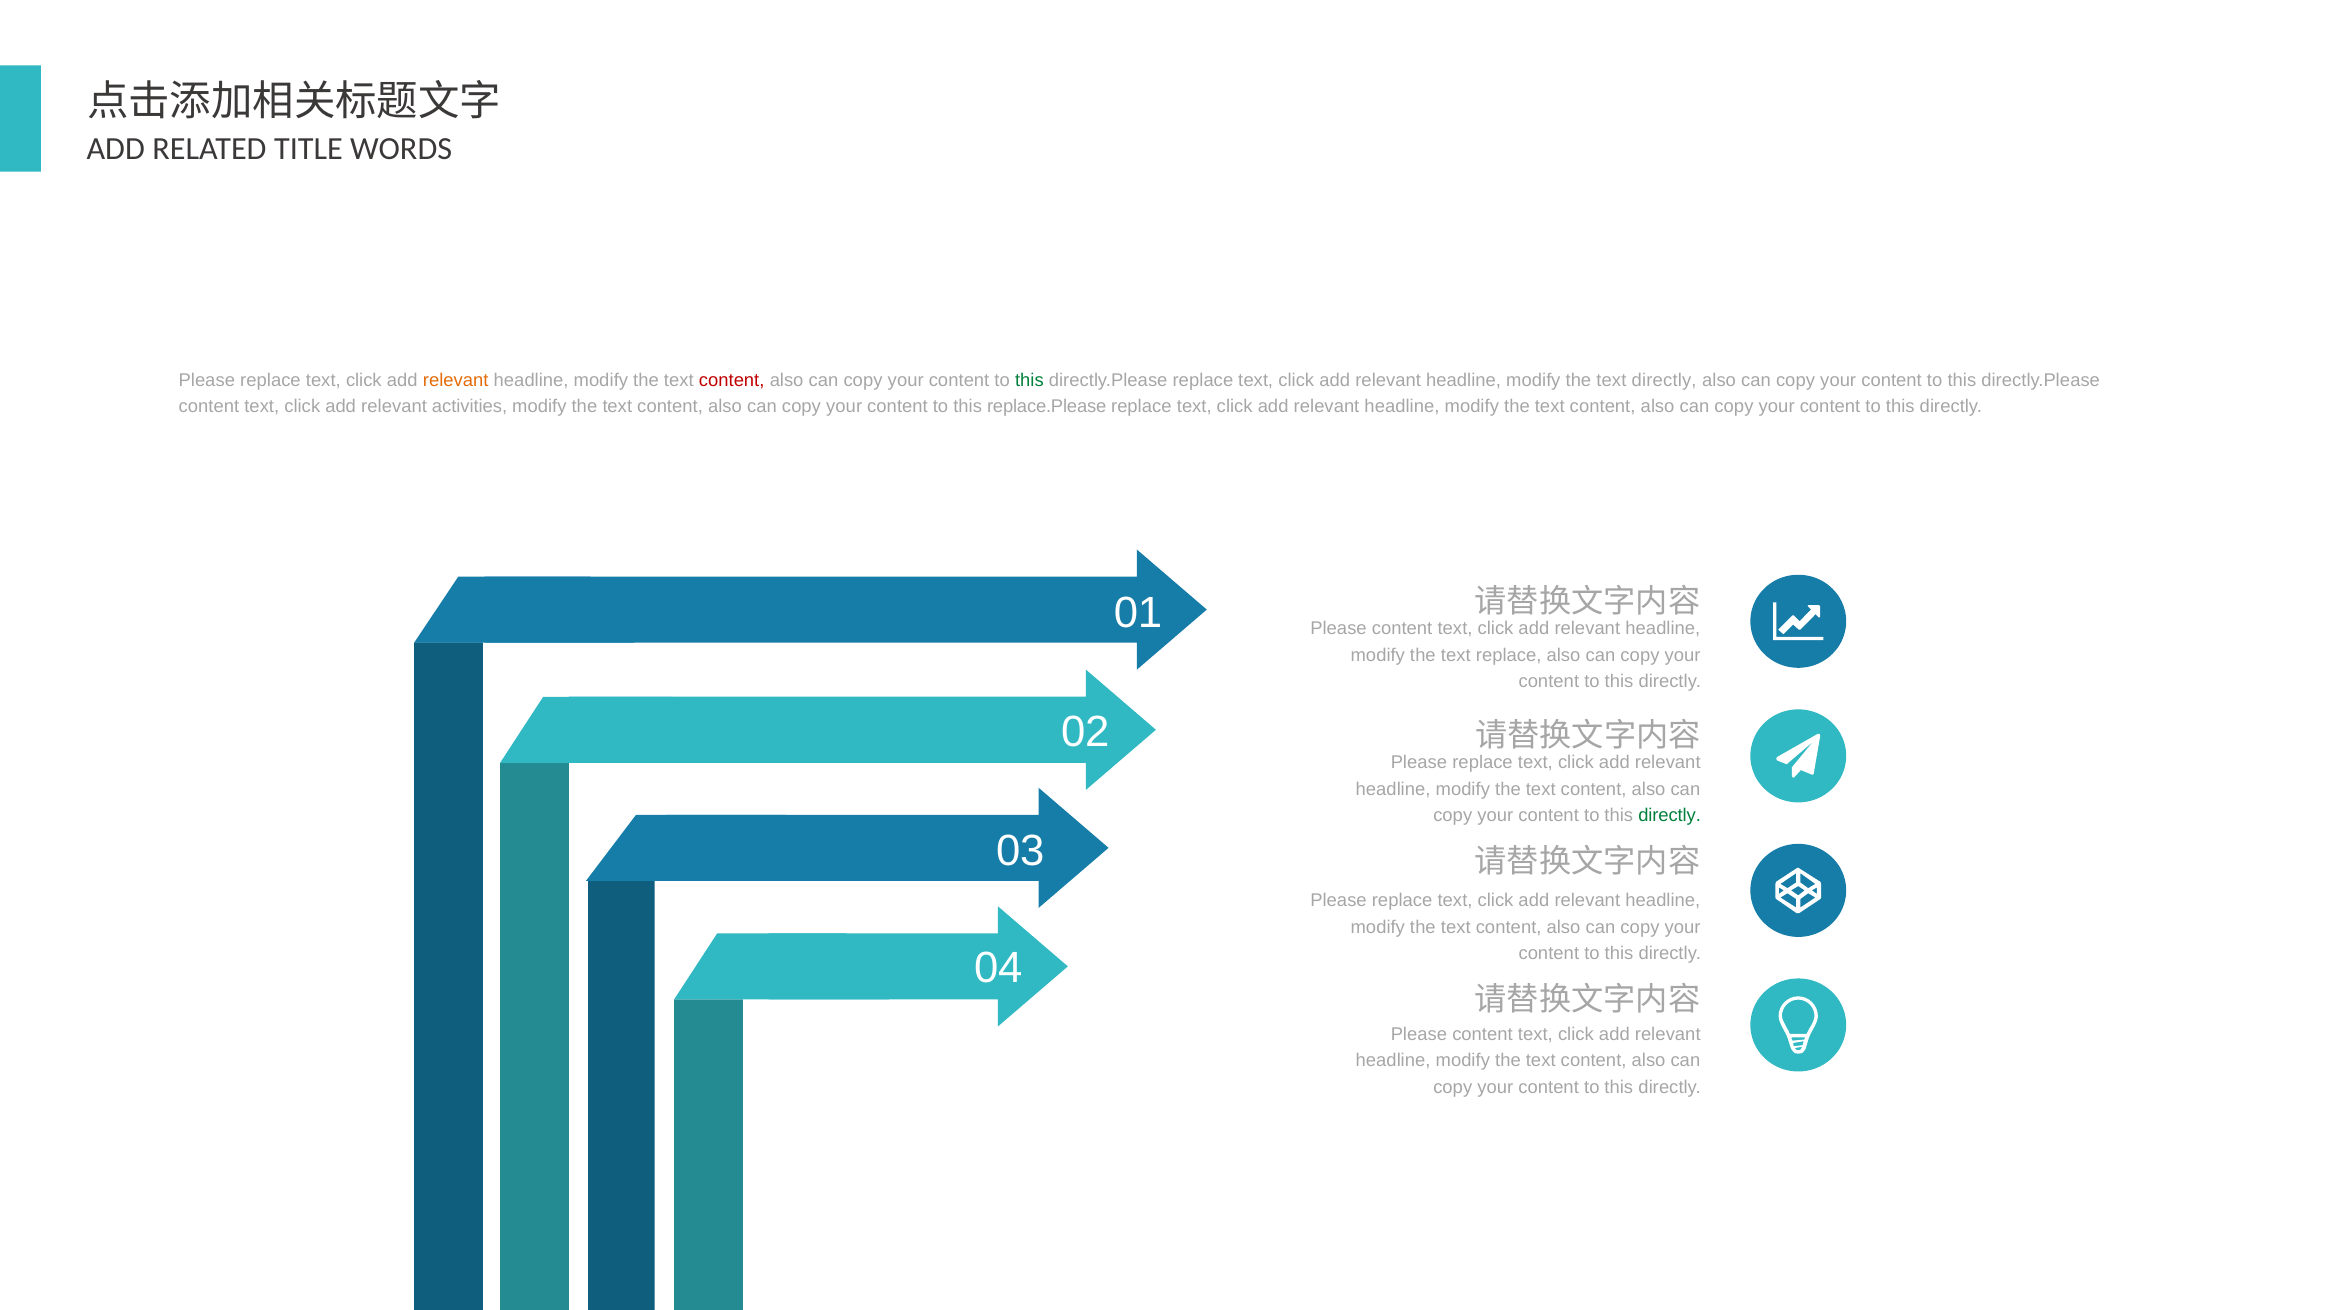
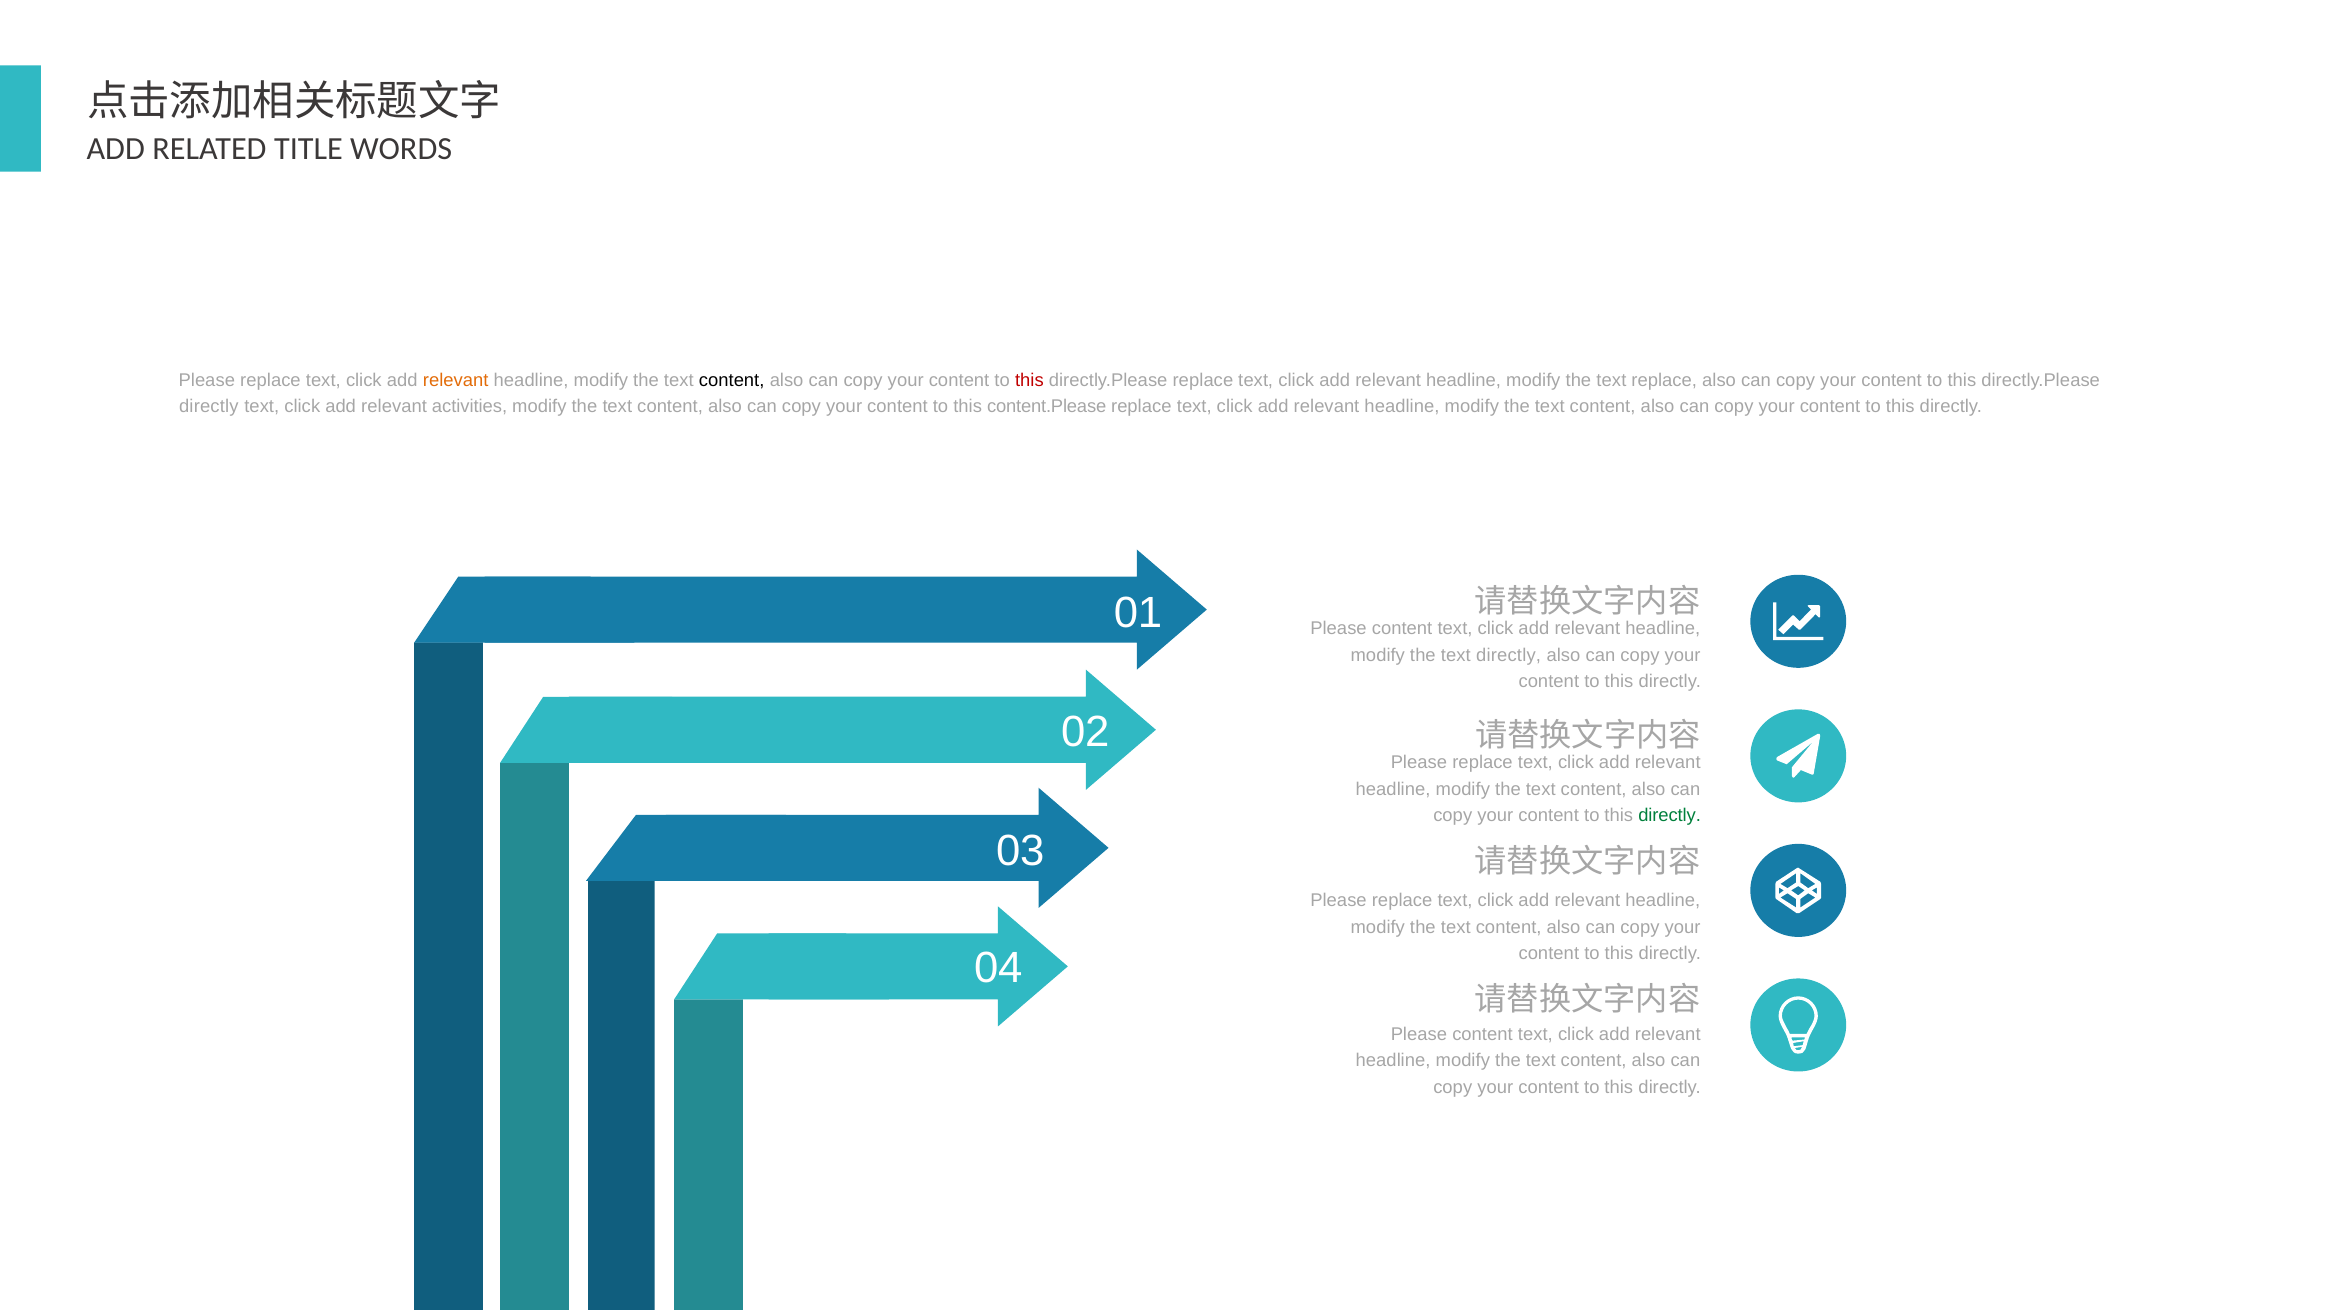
content colour: red -> black (732, 380)
this colour: green -> red (1029, 380)
text directly: directly -> replace (1664, 380)
content: content -> directly (209, 407)
replace.Please: replace.Please -> content.Please (1047, 407)
text replace: replace -> directly (1509, 656)
